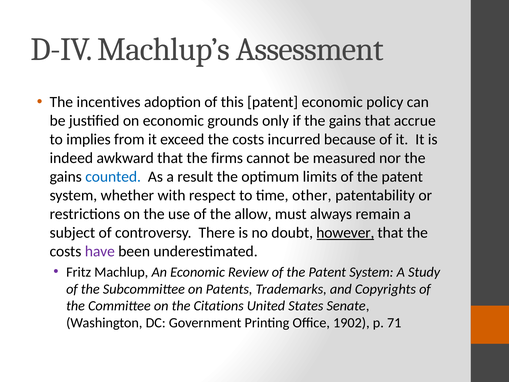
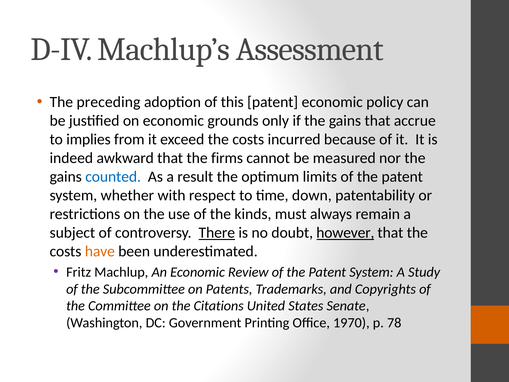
incentives: incentives -> preceding (108, 102)
other: other -> down (312, 195)
allow: allow -> kinds (253, 214)
There underline: none -> present (217, 233)
have colour: purple -> orange (100, 251)
1902: 1902 -> 1970 (351, 323)
71: 71 -> 78 (394, 323)
